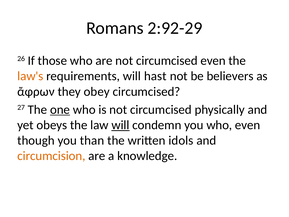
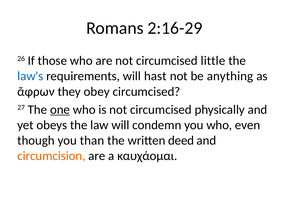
2:92-29: 2:92-29 -> 2:16-29 (175, 28)
circumcised even: even -> little (213, 61)
law's colour: orange -> blue (30, 76)
believers: believers -> anything (230, 76)
will underline: present -> none (120, 125)
idols: idols -> deed (181, 140)
knowledge: knowledge -> καυχάομαι (147, 156)
